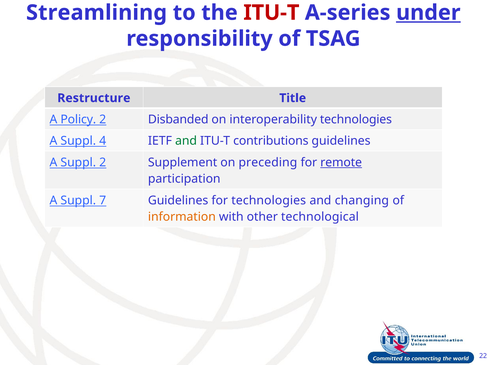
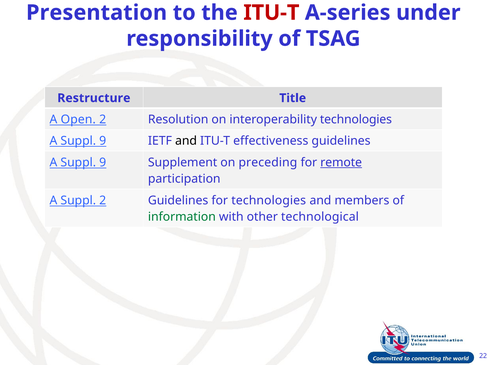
Streamlining: Streamlining -> Presentation (97, 13)
under underline: present -> none (428, 13)
Policy: Policy -> Open (78, 120)
Disbanded: Disbanded -> Resolution (178, 120)
4: 4 -> 9 (103, 141)
and colour: green -> black (186, 141)
contributions: contributions -> effectiveness (271, 141)
2: 2 -> 9 (103, 163)
Suppl 7: 7 -> 2 (103, 201)
changing: changing -> members (362, 201)
information colour: orange -> green (182, 217)
